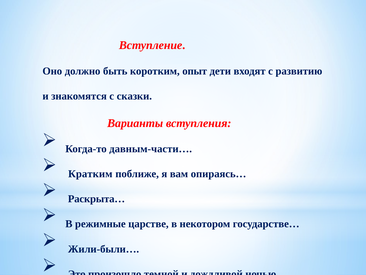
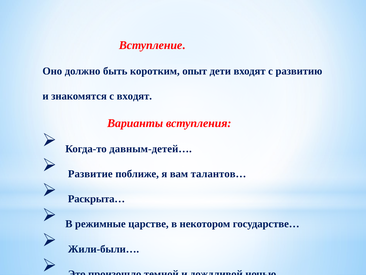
с сказки: сказки -> входят (134, 96)
давным-части…: давным-части… -> давным-детей… (151, 149)
Кратким: Кратким -> Развитие (90, 174)
опираясь…: опираясь… -> талантов… (219, 174)
